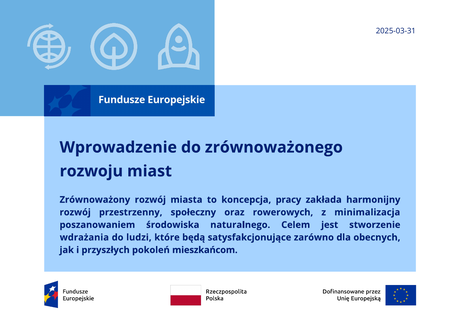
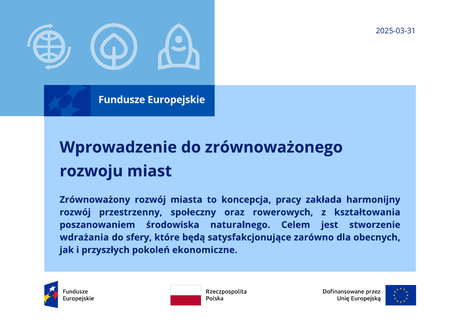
minimalizacja: minimalizacja -> kształtowania (367, 212)
ludzi: ludzi -> sfery (139, 237)
mieszkańcom: mieszkańcom -> ekonomiczne (205, 249)
